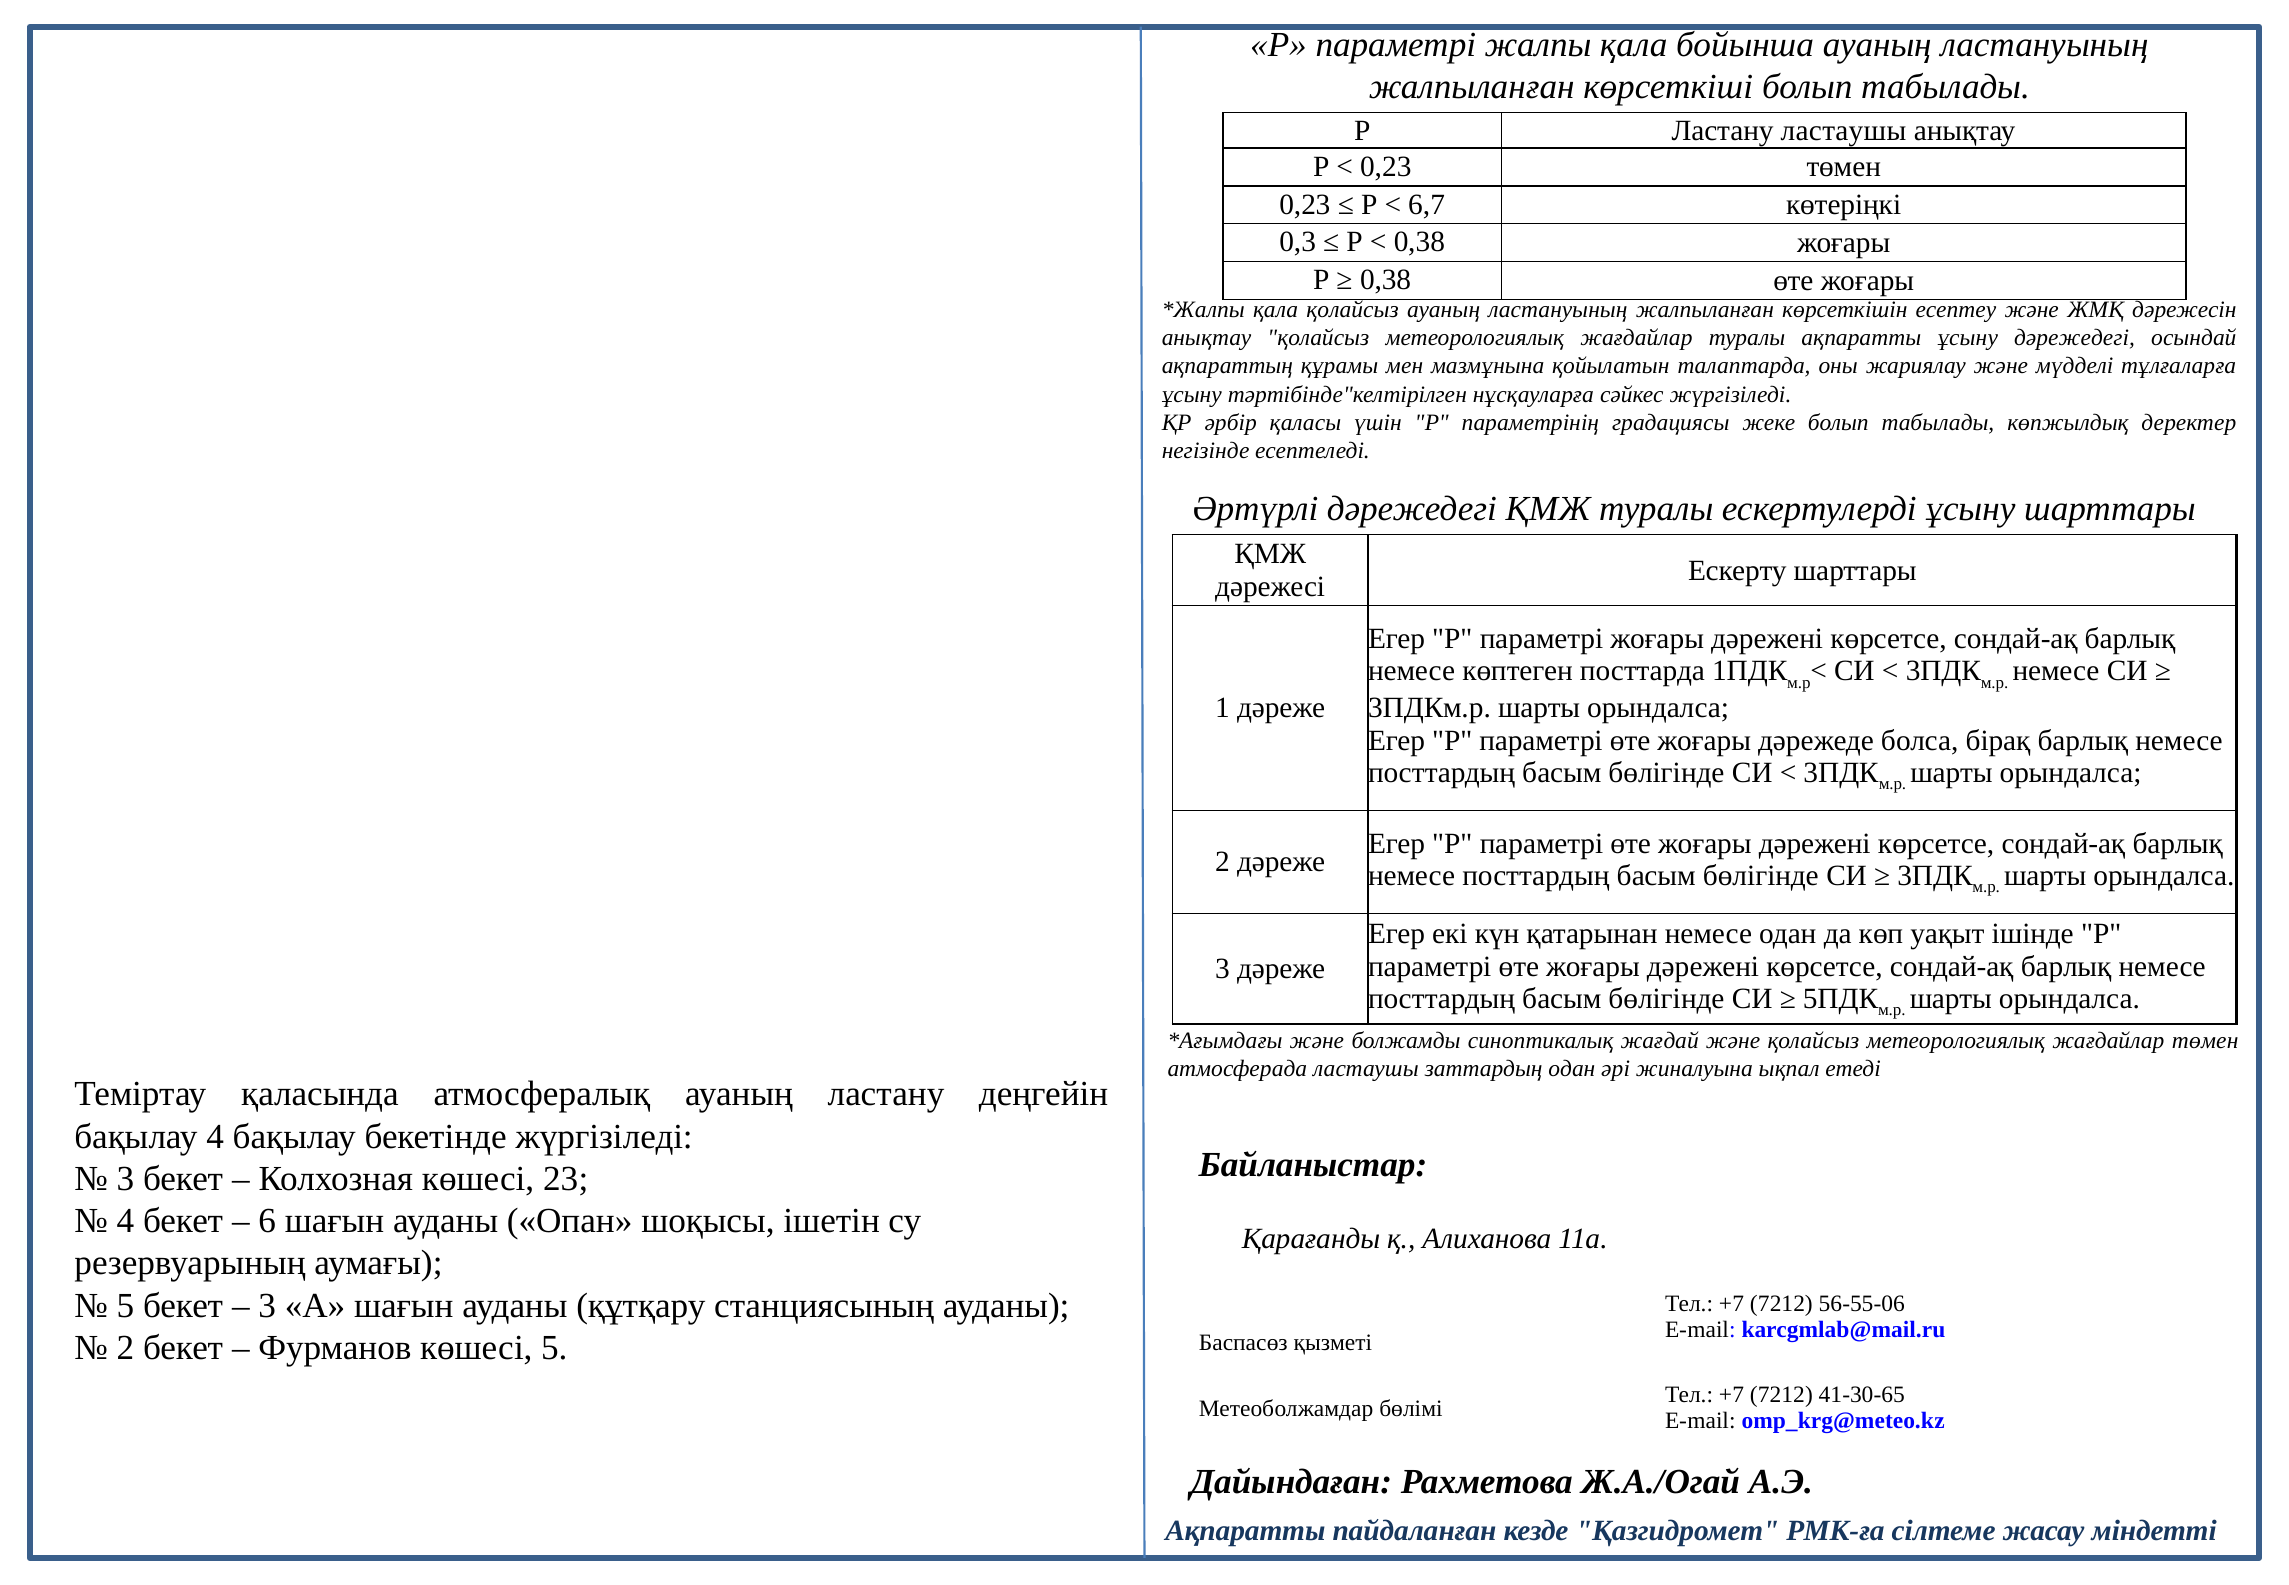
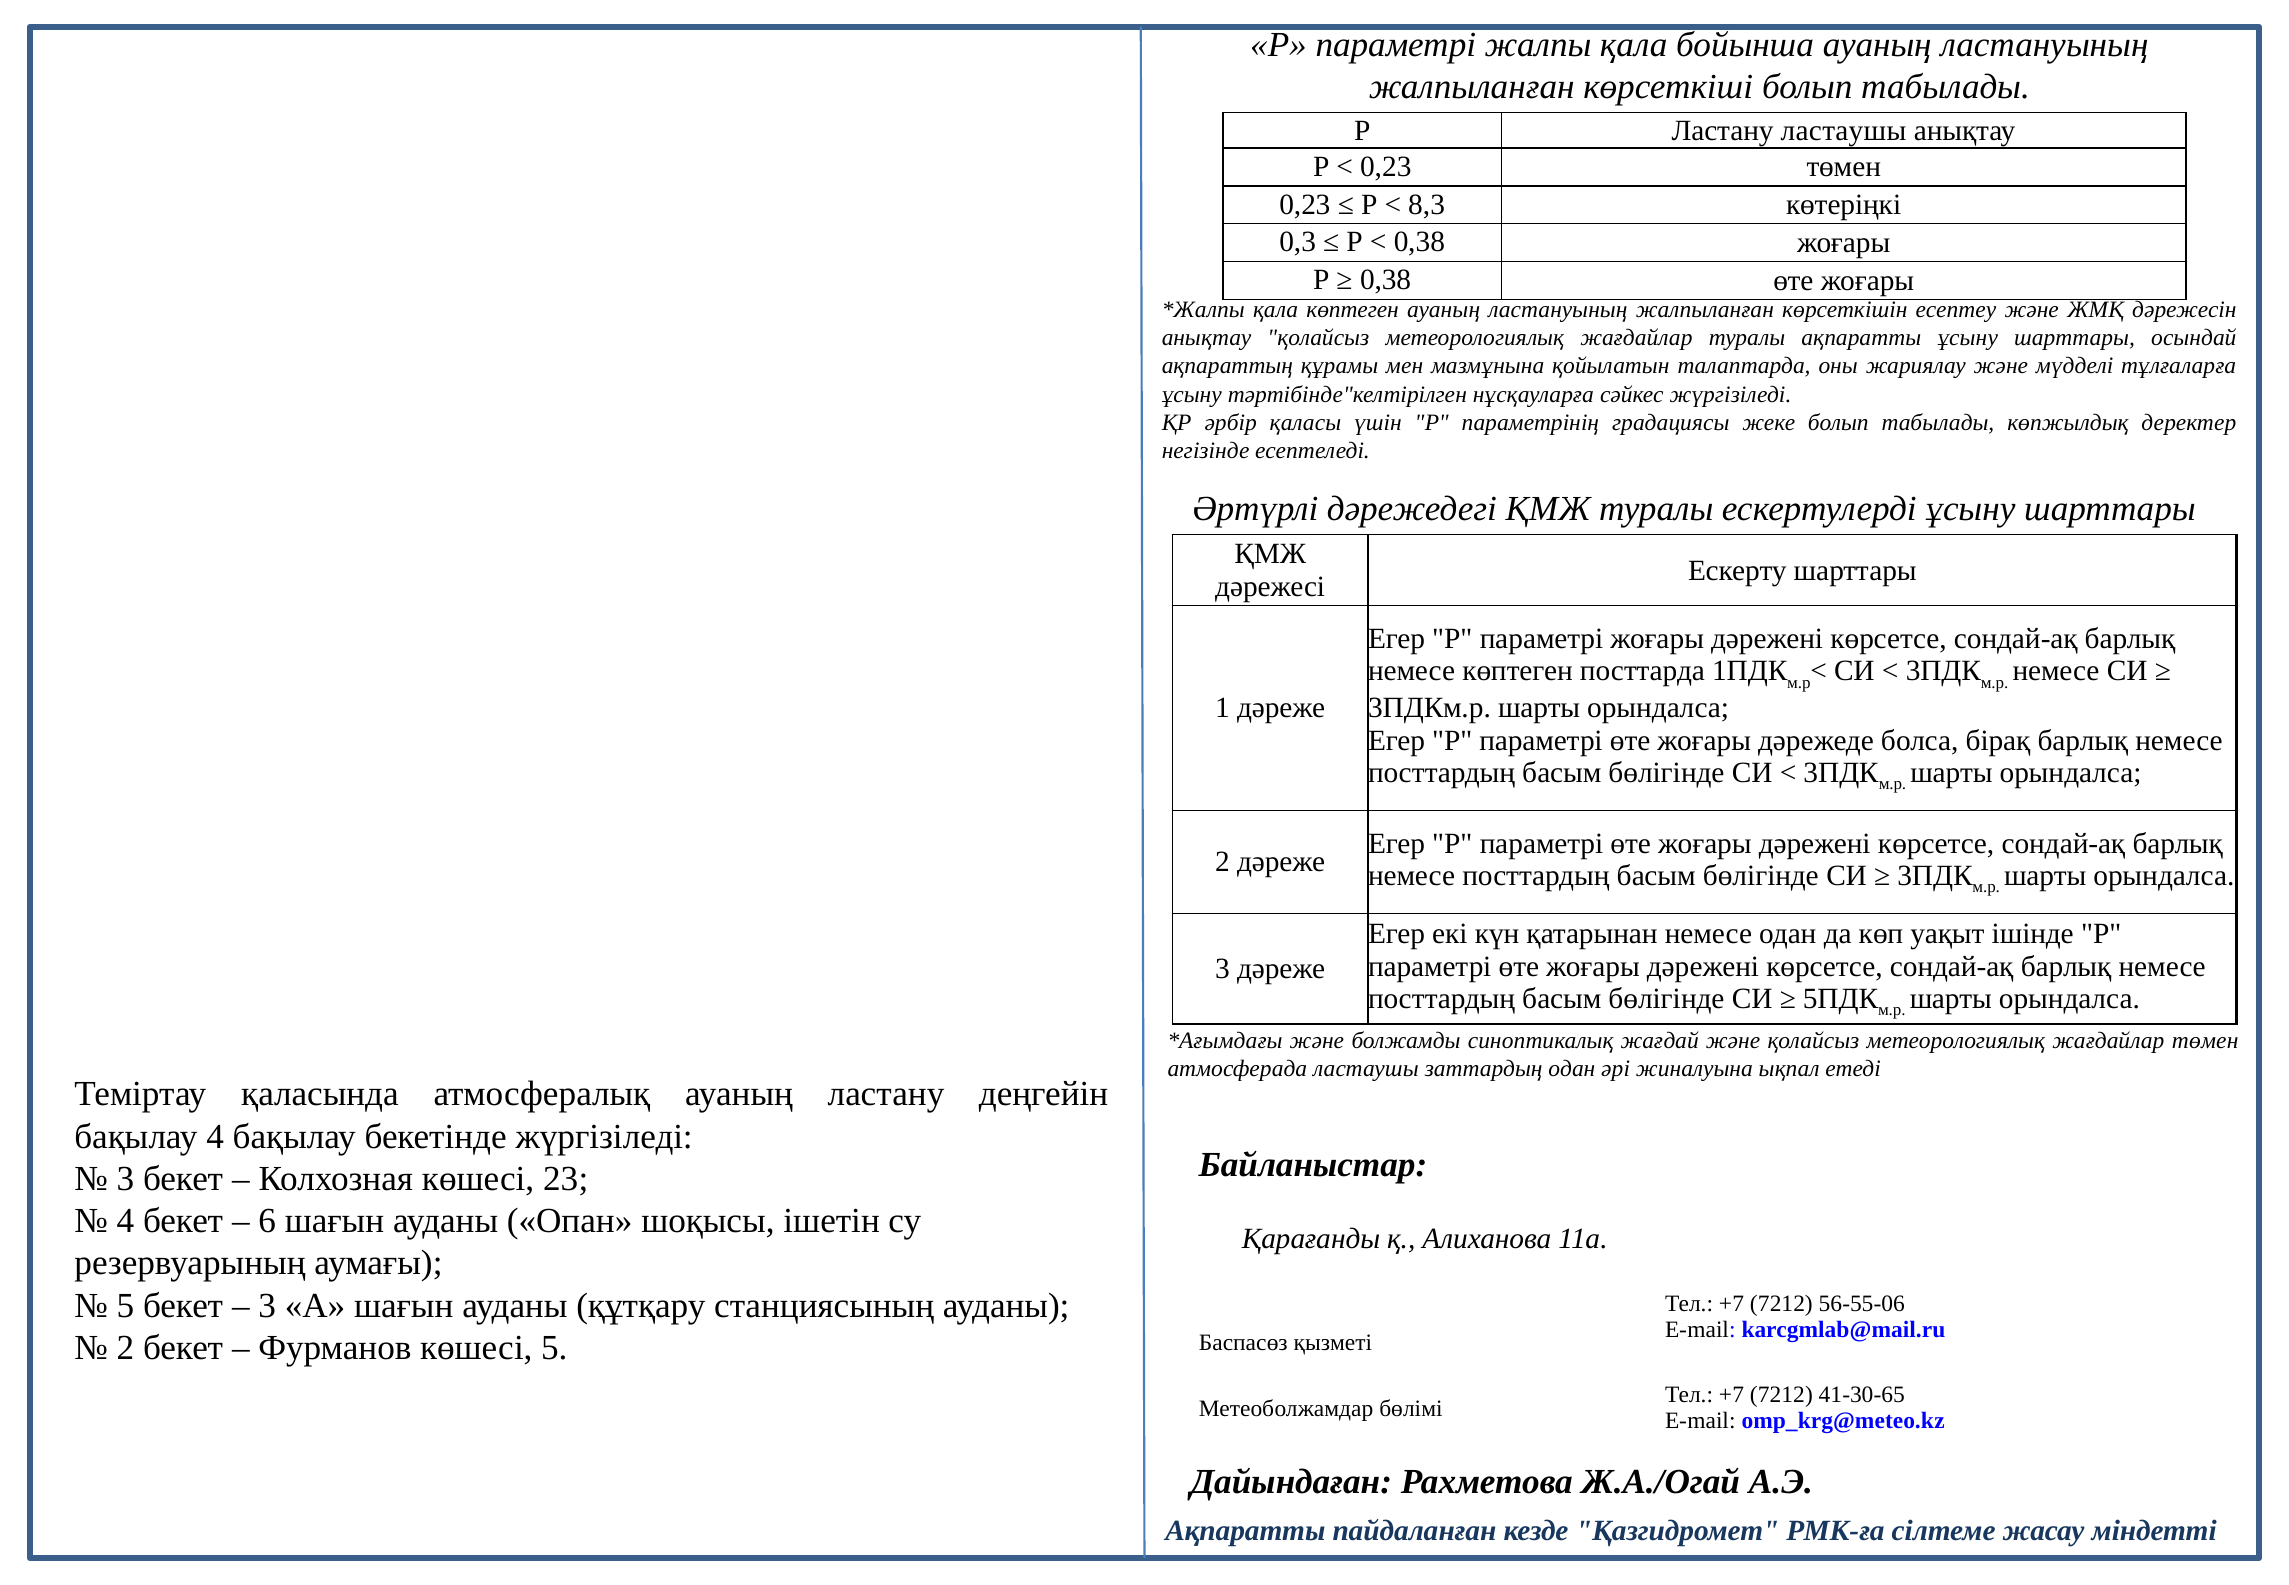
6,7: 6,7 -> 8,3 (1427, 204)
қала қолайсыз: қолайсыз -> көптеген (1353, 310)
ақпаратты ұсыну дәрежедегі: дәрежедегі -> шарттары (2075, 338)
